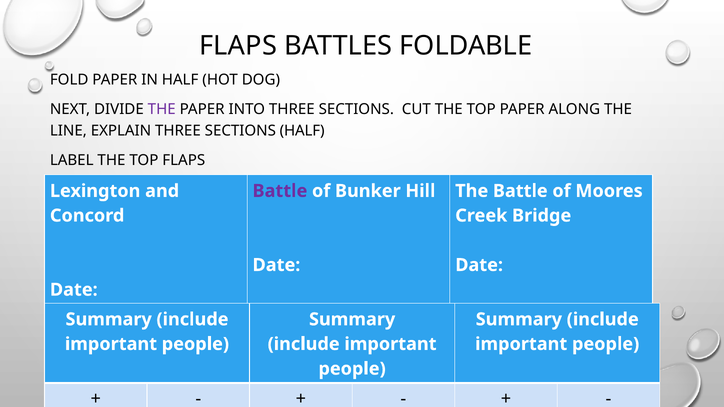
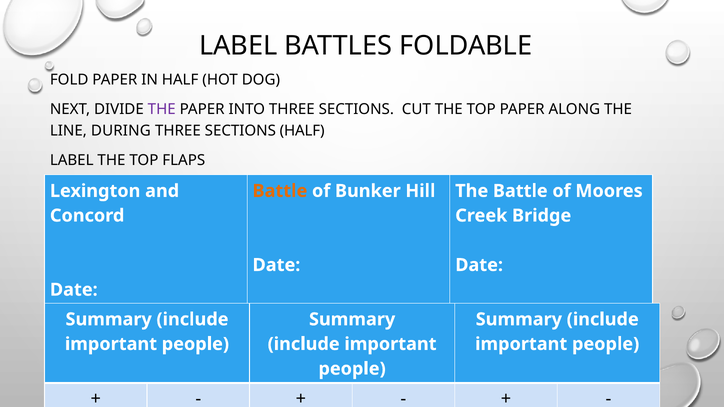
FLAPS: FLAPS -> LABEL (238, 46)
EXPLAIN: EXPLAIN -> DURING (121, 131)
Battle colour: purple -> orange (280, 191)
